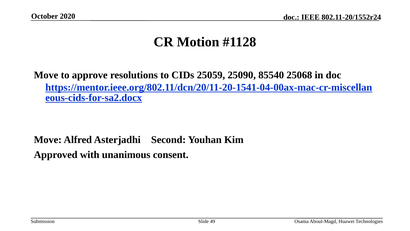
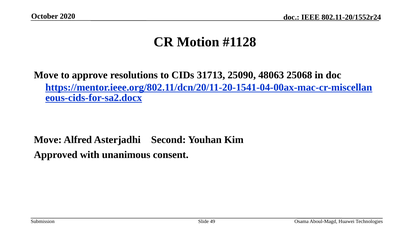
25059: 25059 -> 31713 (211, 75)
85540: 85540 -> 48063 (271, 75)
